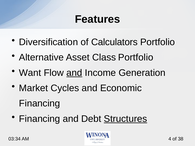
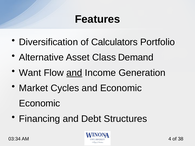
Class Portfolio: Portfolio -> Demand (136, 58)
Financing: Financing -> Economic (40, 104)
Structures underline: present -> none (125, 119)
